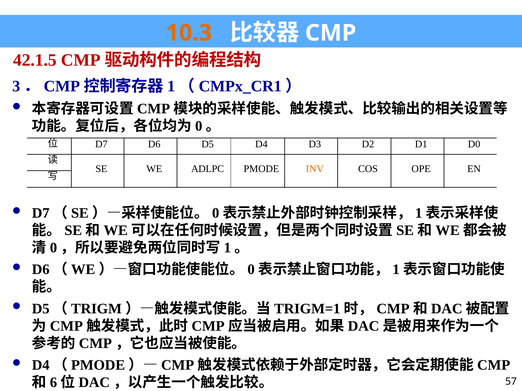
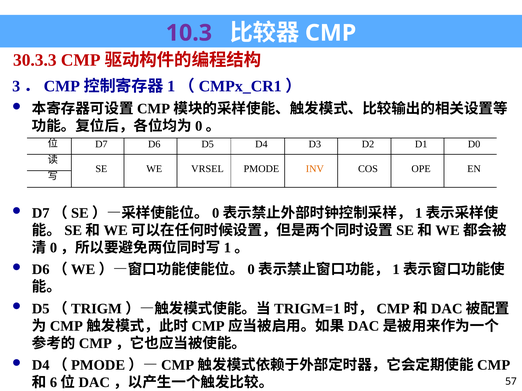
10.3 colour: orange -> purple (189, 33)
42.1.5: 42.1.5 -> 30.3.3 (35, 60)
ADLPC: ADLPC -> VRSEL (208, 169)
